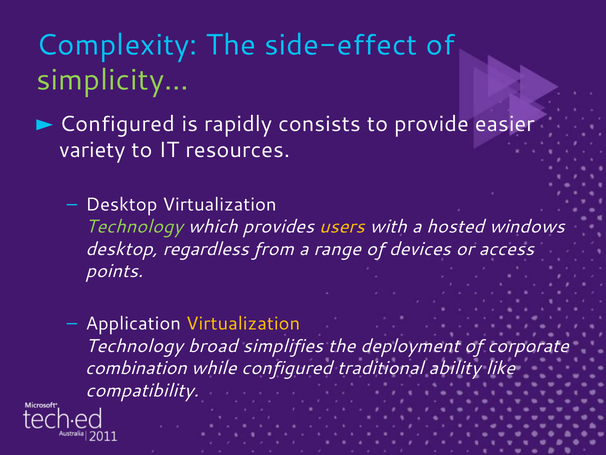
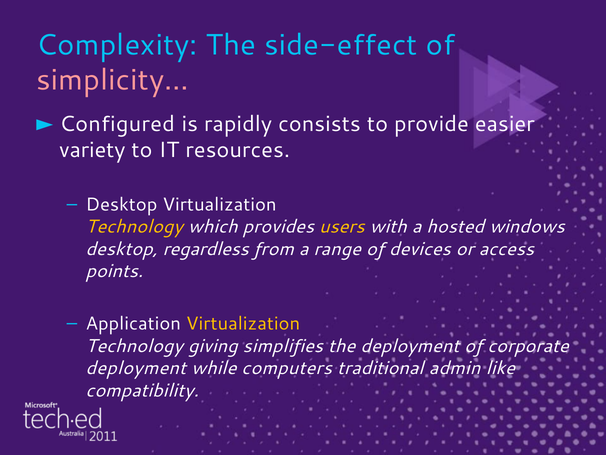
simplicity… colour: light green -> pink (113, 80)
Technology colour: light green -> yellow (134, 226)
broad: broad -> giving (213, 346)
combination: combination -> deployment (136, 368)
while configured: configured -> computers (287, 368)
ability: ability -> admin (455, 368)
